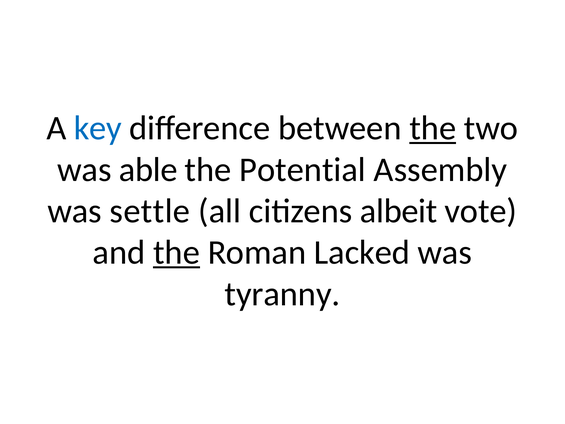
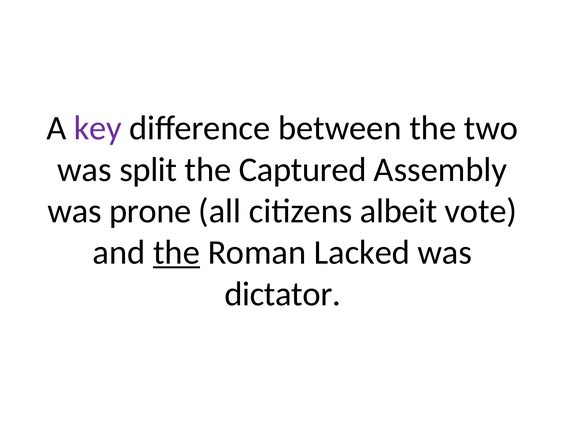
key colour: blue -> purple (98, 128)
the underline: present -> none (433, 128)
able: able -> split (148, 170)
Potential: Potential -> Captured (303, 170)
settle: settle -> prone (150, 211)
tyranny: tyranny -> dictator (283, 294)
